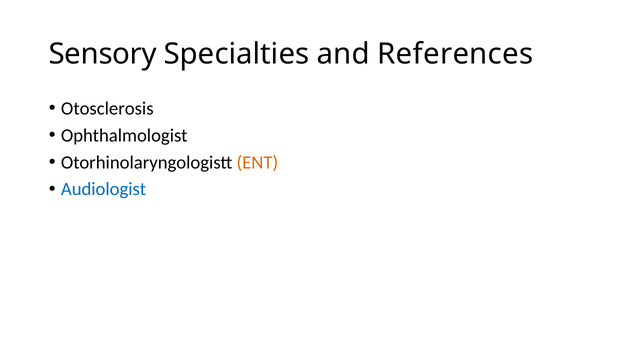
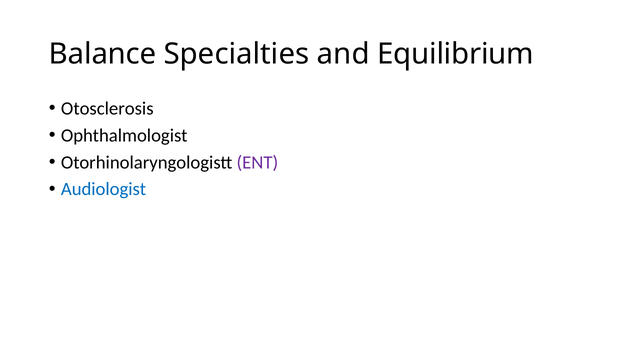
Sensory: Sensory -> Balance (103, 54)
References: References -> Equilibrium (456, 54)
ENT colour: orange -> purple (257, 162)
